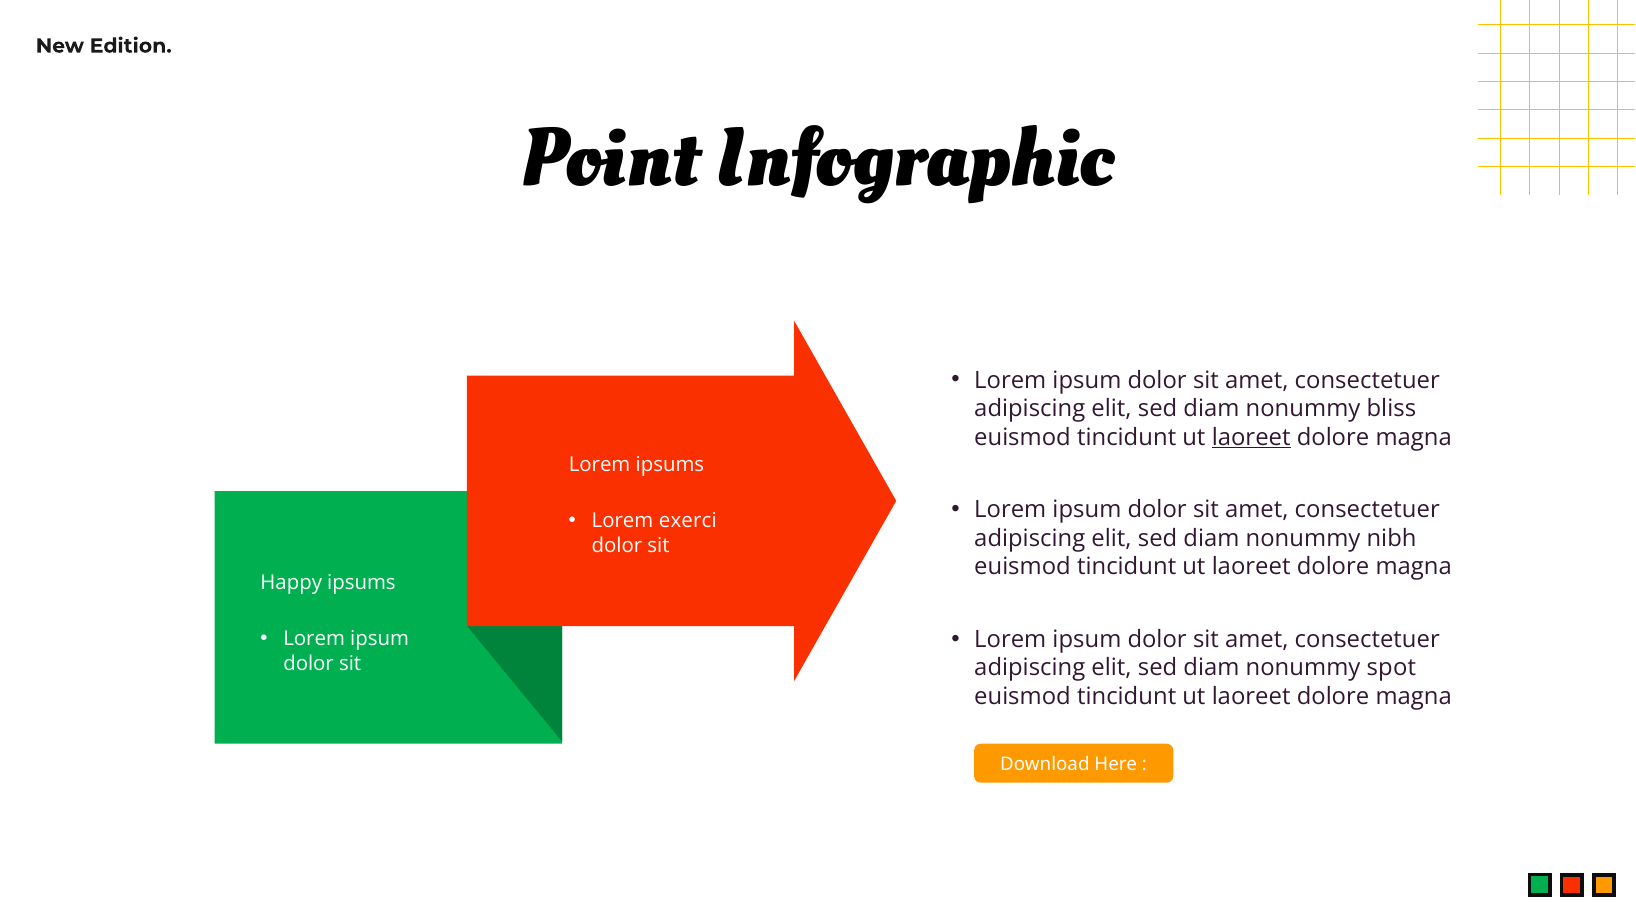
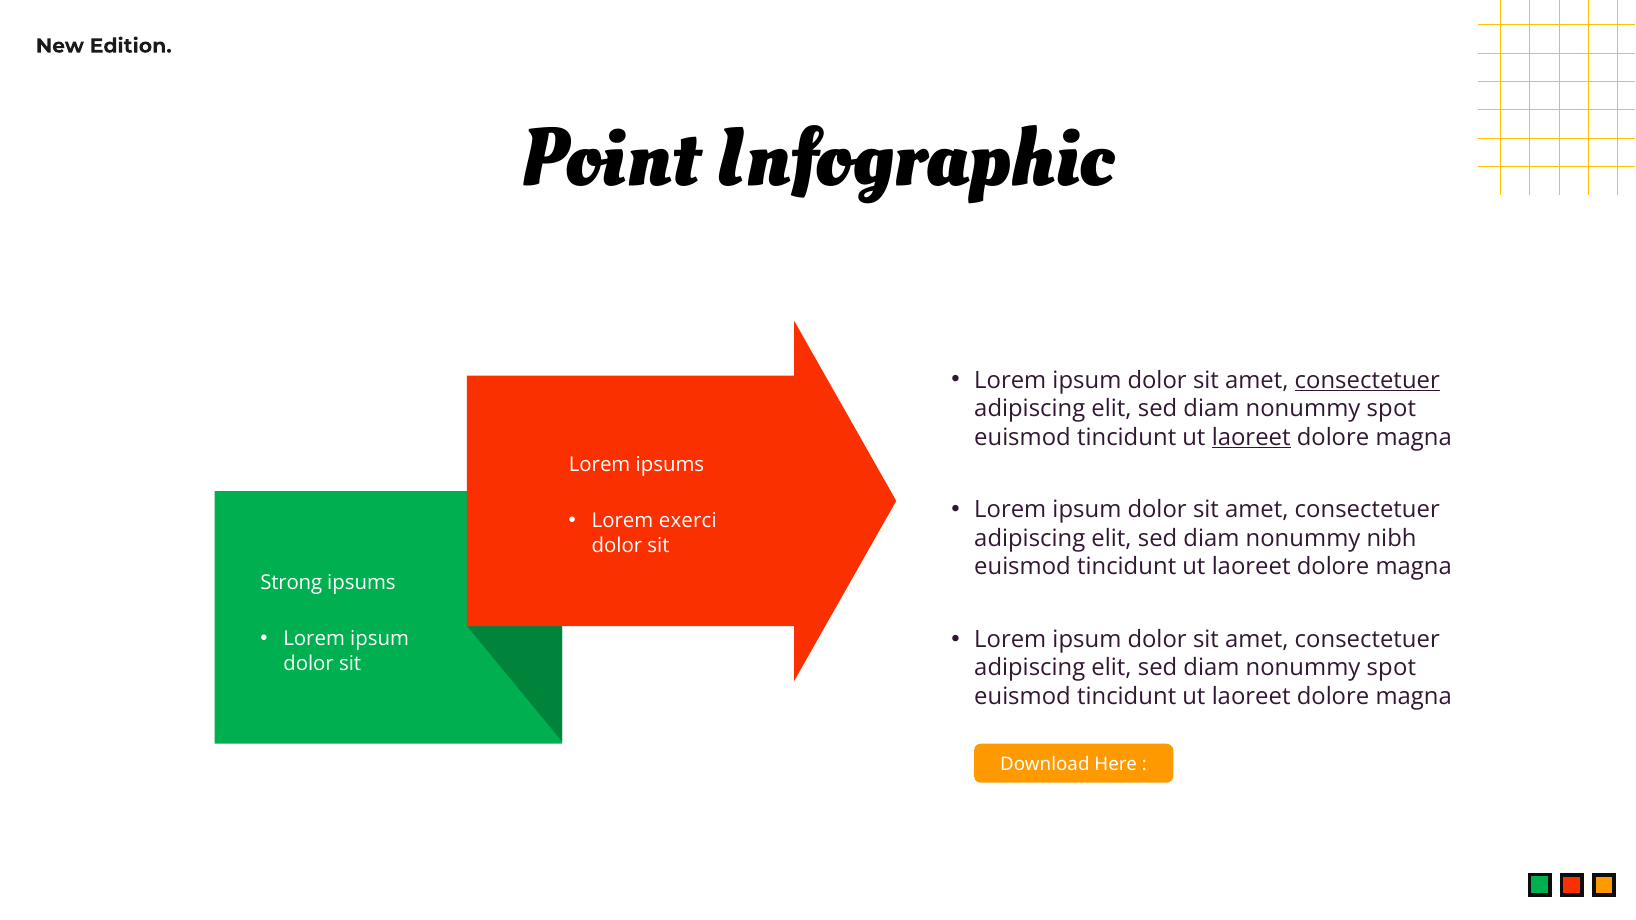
consectetuer underline: none -> present (1367, 380)
bliss: bliss -> spot (1391, 409)
Happy: Happy -> Strong (291, 583)
